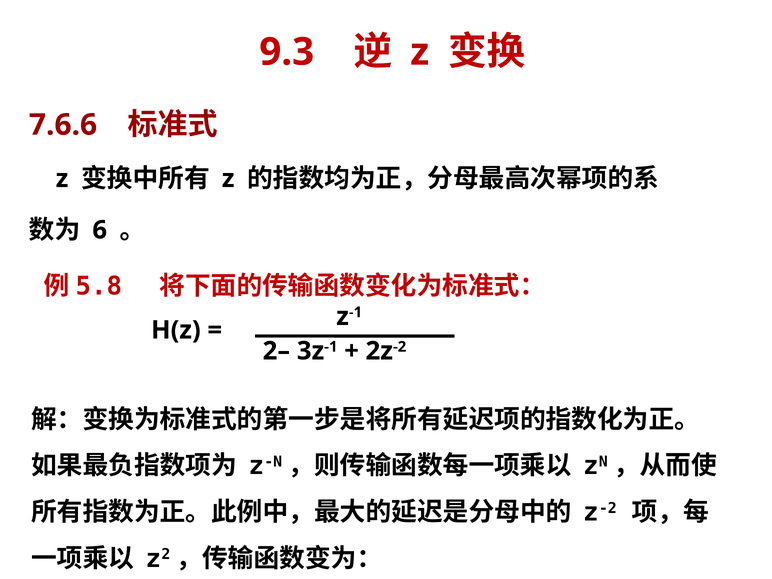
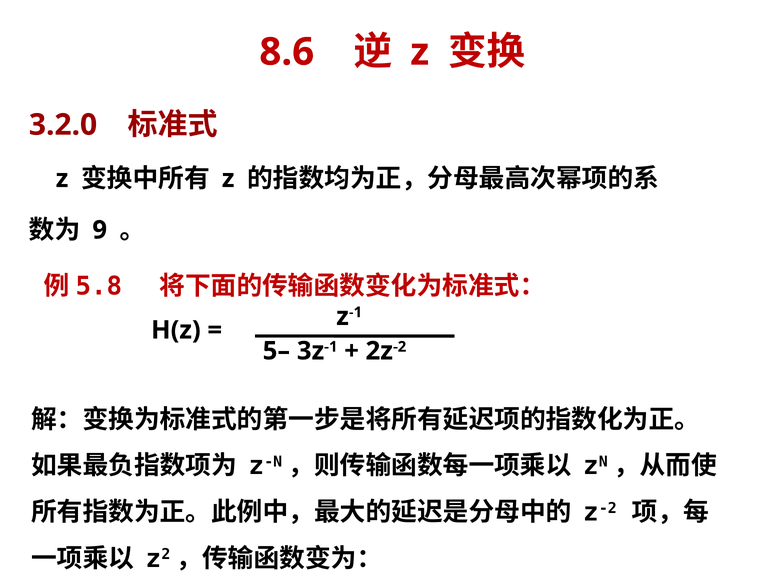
9.3: 9.3 -> 8.6 (287, 52)
7.6.6: 7.6.6 -> 3.2.0 (63, 125)
6: 6 -> 9 (100, 230)
2–: 2– -> 5– (276, 351)
